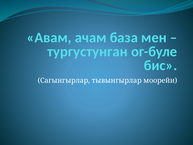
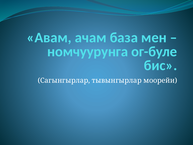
тургустунган: тургустунган -> номчуурунга (88, 51)
